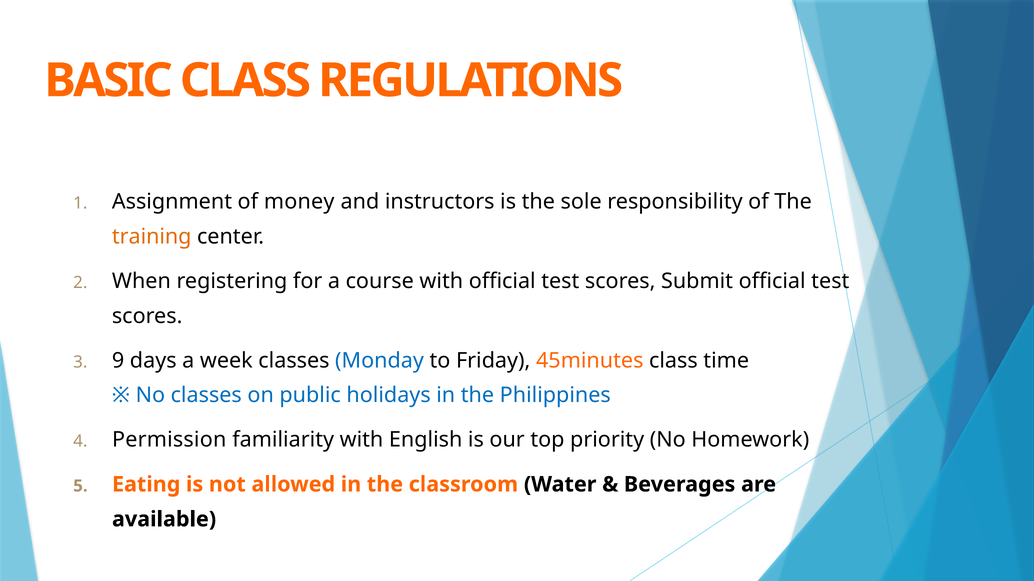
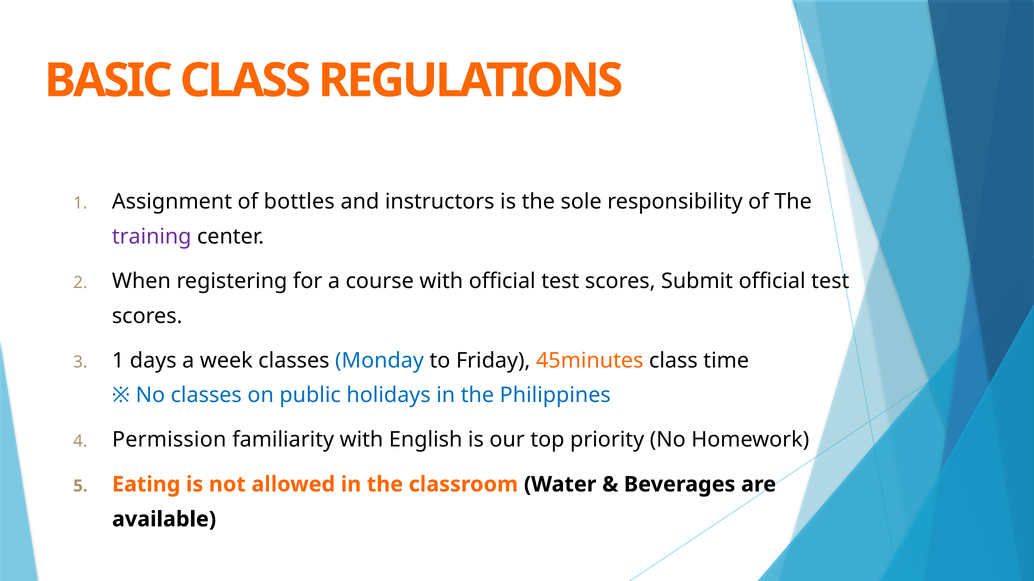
money: money -> bottles (299, 202)
training colour: orange -> purple (152, 237)
9: 9 -> 1 (118, 361)
